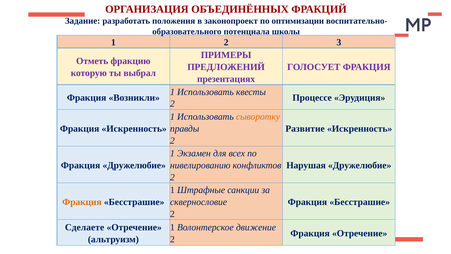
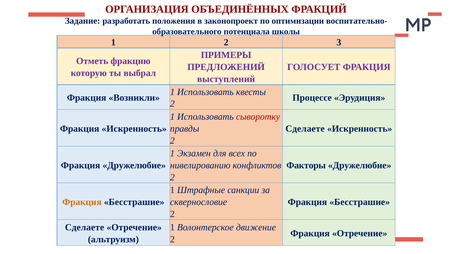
презентациях: презентациях -> выступлений (226, 79)
сыворотку colour: orange -> red (258, 116)
Развитие: Развитие -> Сделаете (305, 128)
Нарушая: Нарушая -> Факторы (306, 165)
